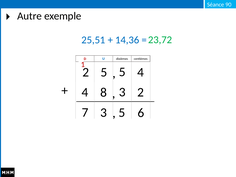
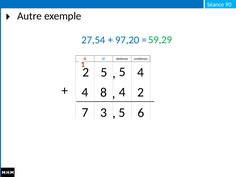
23,72: 23,72 -> 59,29 (160, 40)
25,51: 25,51 -> 27,54 (93, 40)
14,36: 14,36 -> 97,20 (127, 40)
8 3: 3 -> 4 (122, 92)
